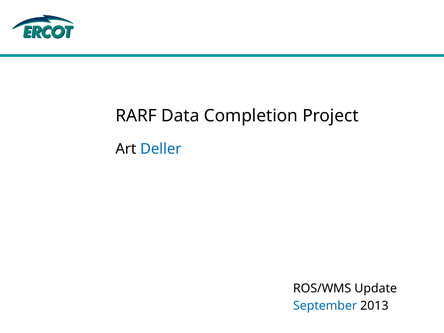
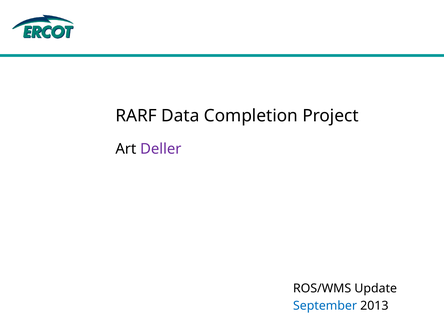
Deller colour: blue -> purple (161, 149)
